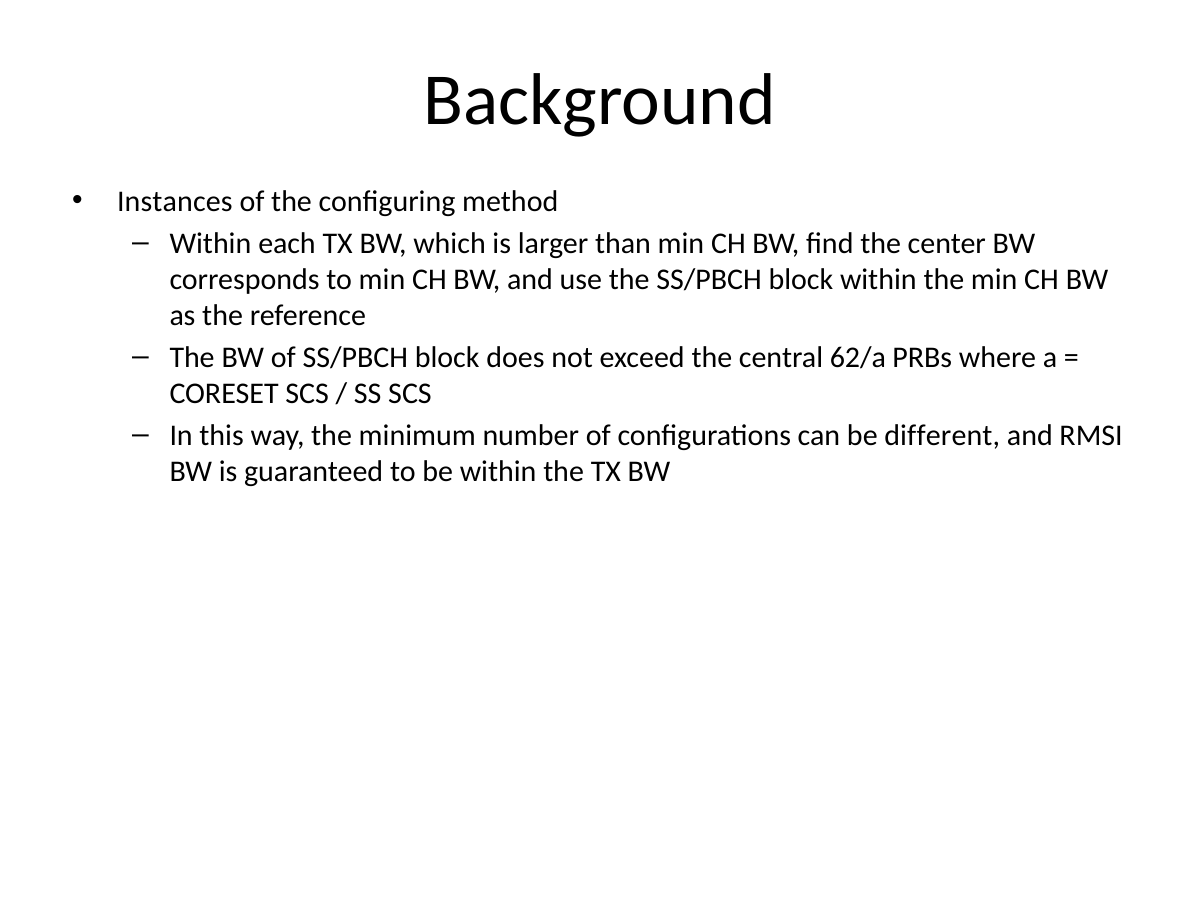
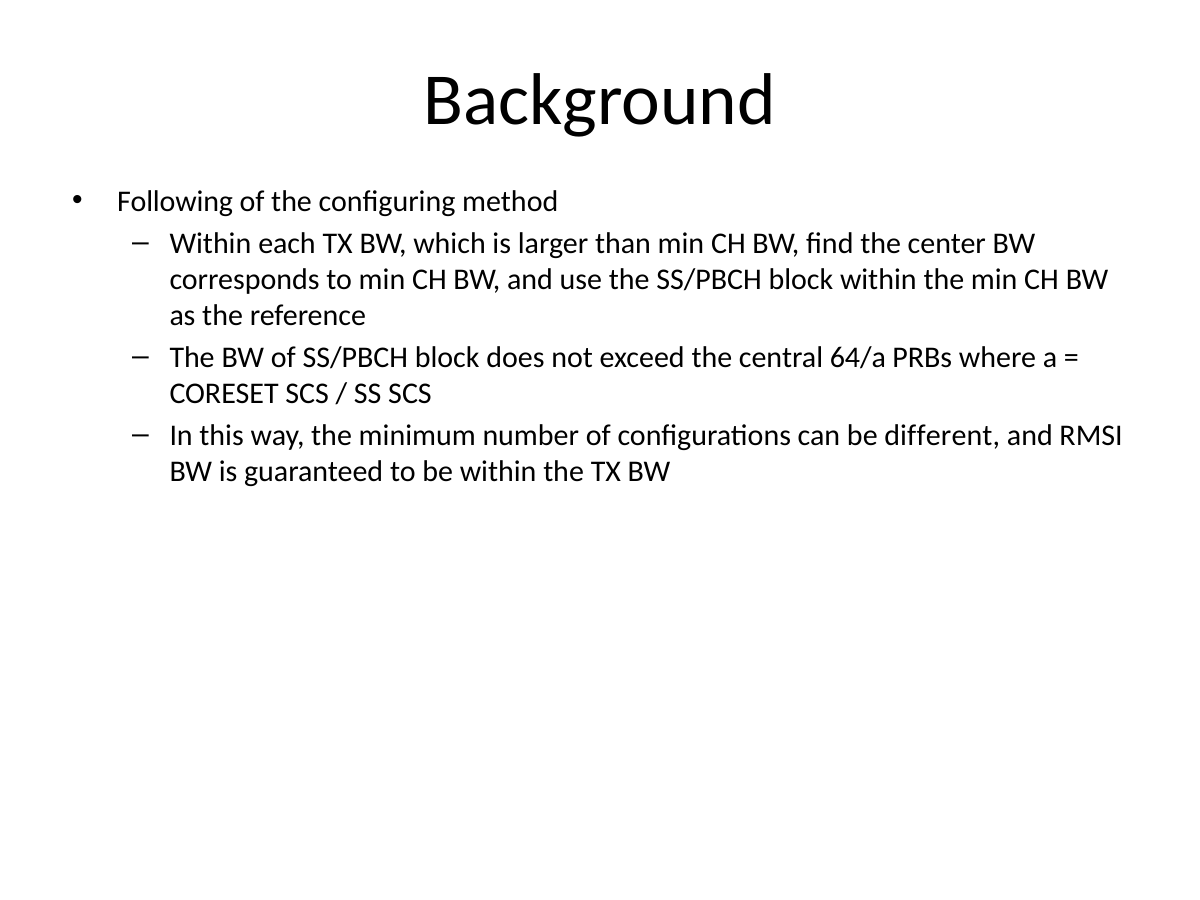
Instances: Instances -> Following (175, 201)
62/a: 62/a -> 64/a (858, 357)
